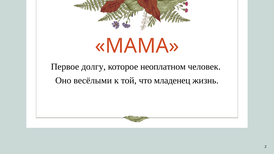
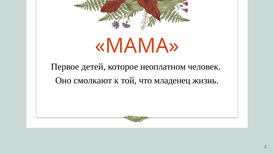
долгу: долгу -> детей (94, 67)
весёлыми: весёлыми -> смолкают (93, 81)
